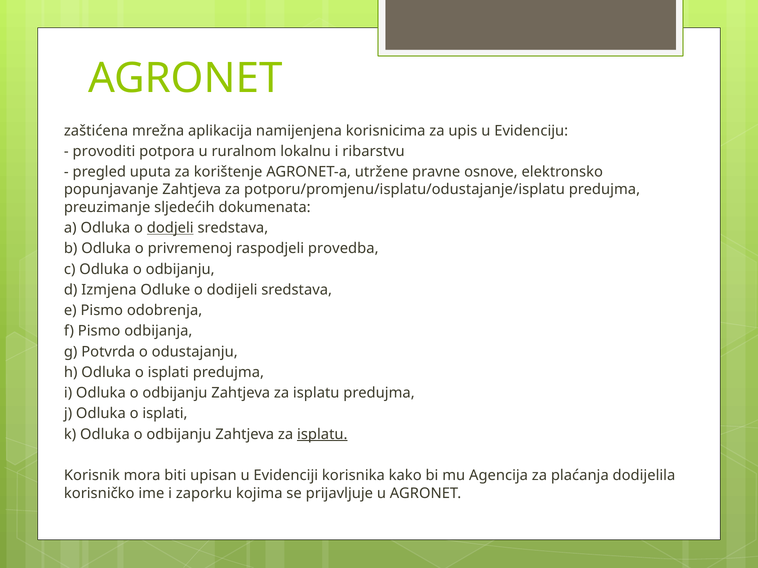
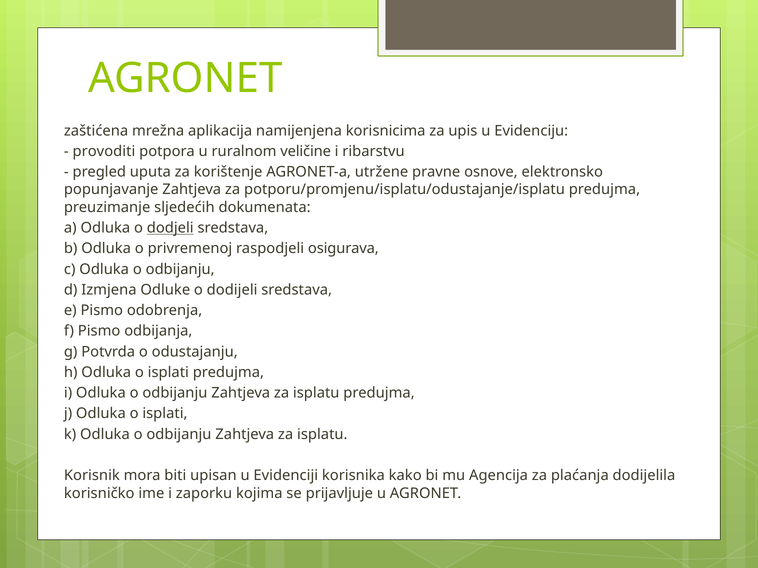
lokalnu: lokalnu -> veličine (306, 151)
provedba: provedba -> osigurava (343, 249)
isplatu underline: present -> none (322, 435)
